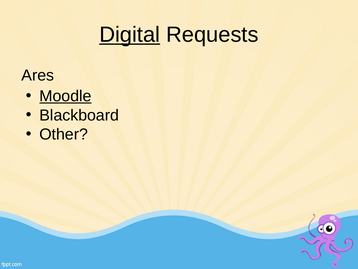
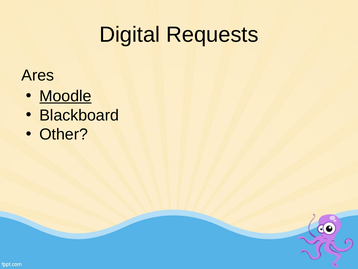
Digital underline: present -> none (130, 35)
